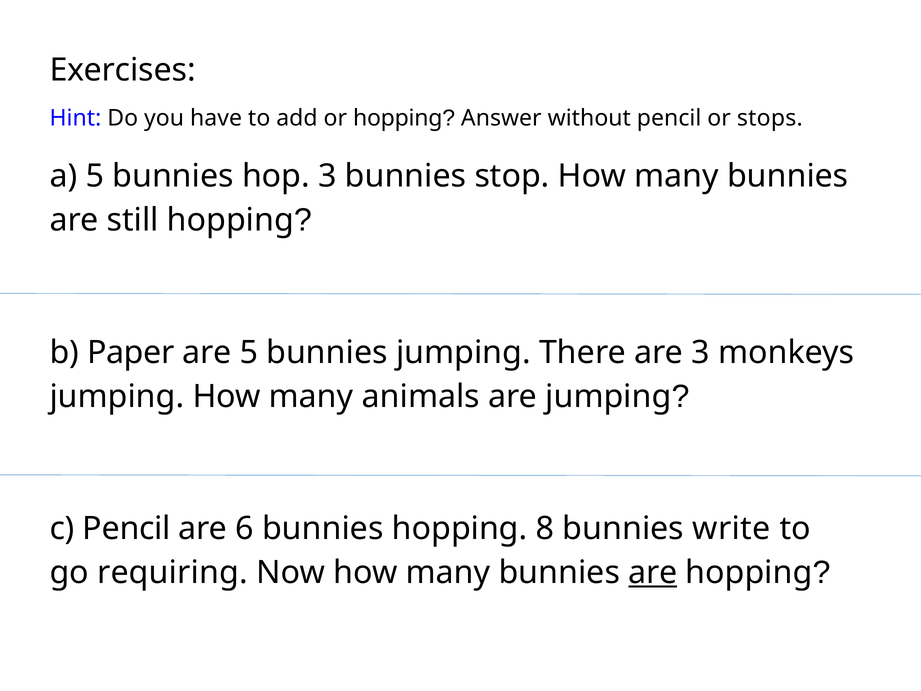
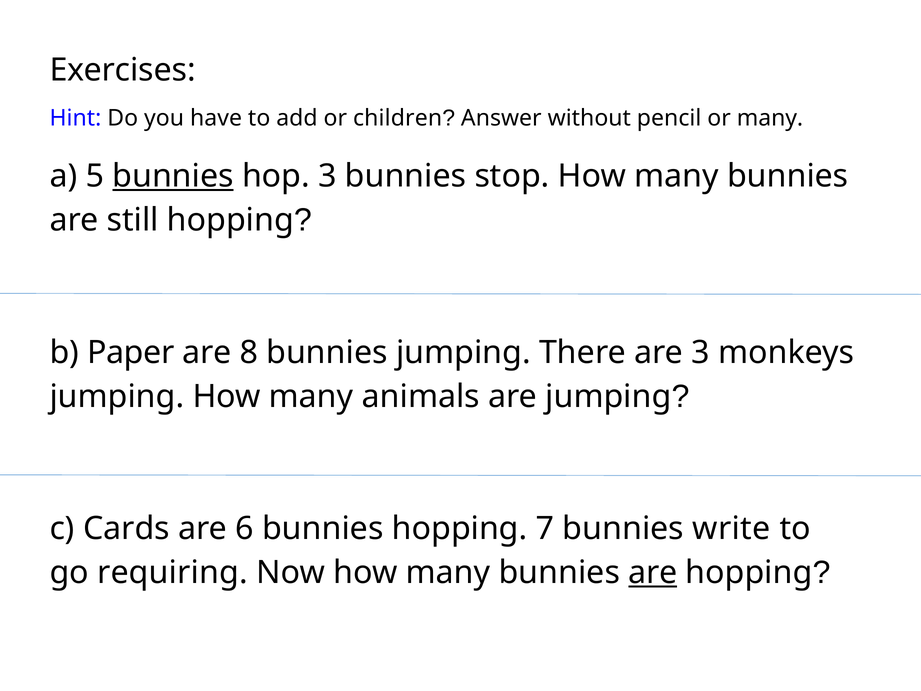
or hopping: hopping -> children (398, 118)
or stops: stops -> many (770, 118)
bunnies underline: none -> present (173, 176)
are 5: 5 -> 8 (249, 352)
c Pencil: Pencil -> Cards (126, 528)
8: 8 -> 7 (545, 528)
